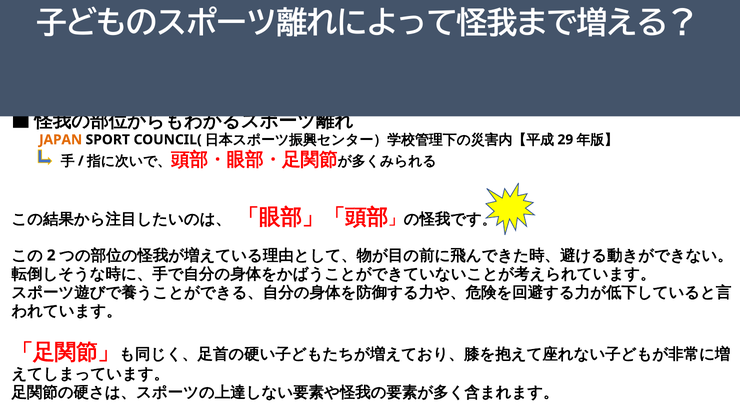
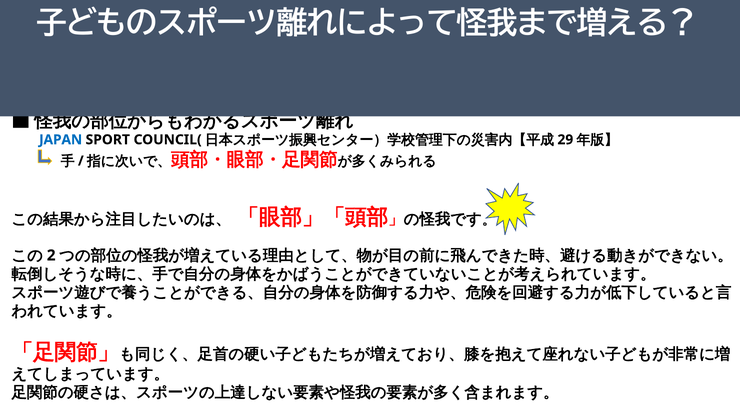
JAPAN colour: orange -> blue (61, 140)
